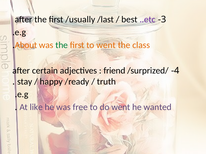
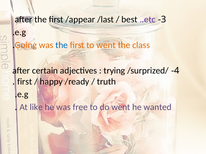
/usually: /usually -> /appear (80, 20)
About: About -> Going (26, 45)
the colour: green -> blue (62, 45)
friend: friend -> trying (114, 71)
stay: stay -> first (25, 82)
